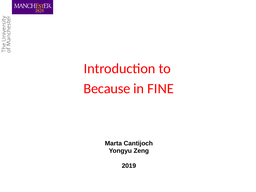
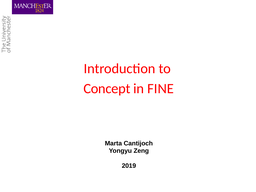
Because: Because -> Concept (107, 89)
